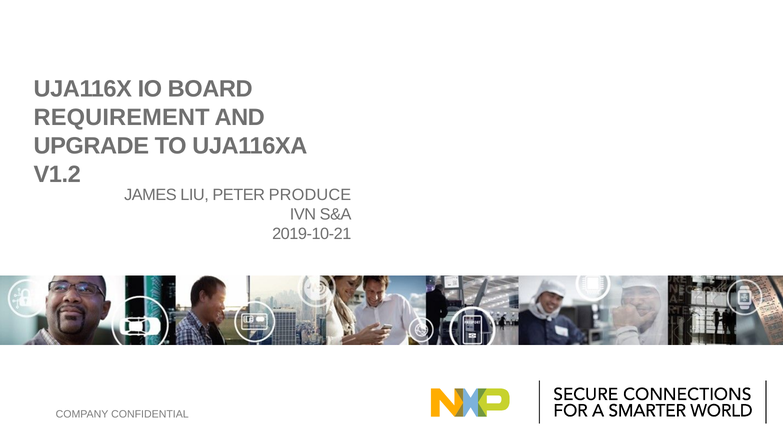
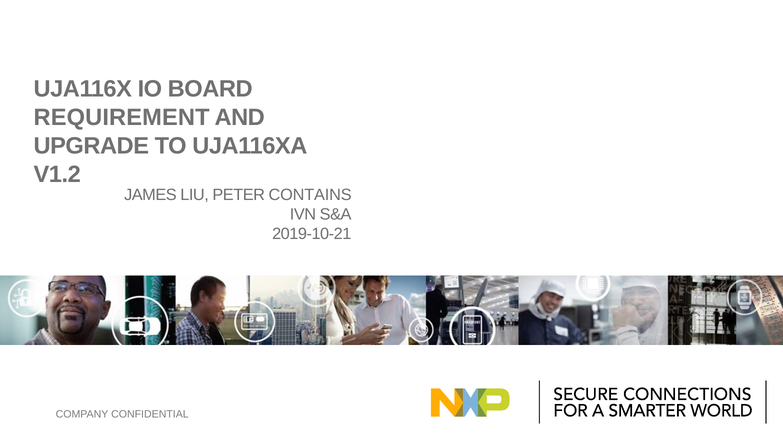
PRODUCE: PRODUCE -> CONTAINS (310, 195)
